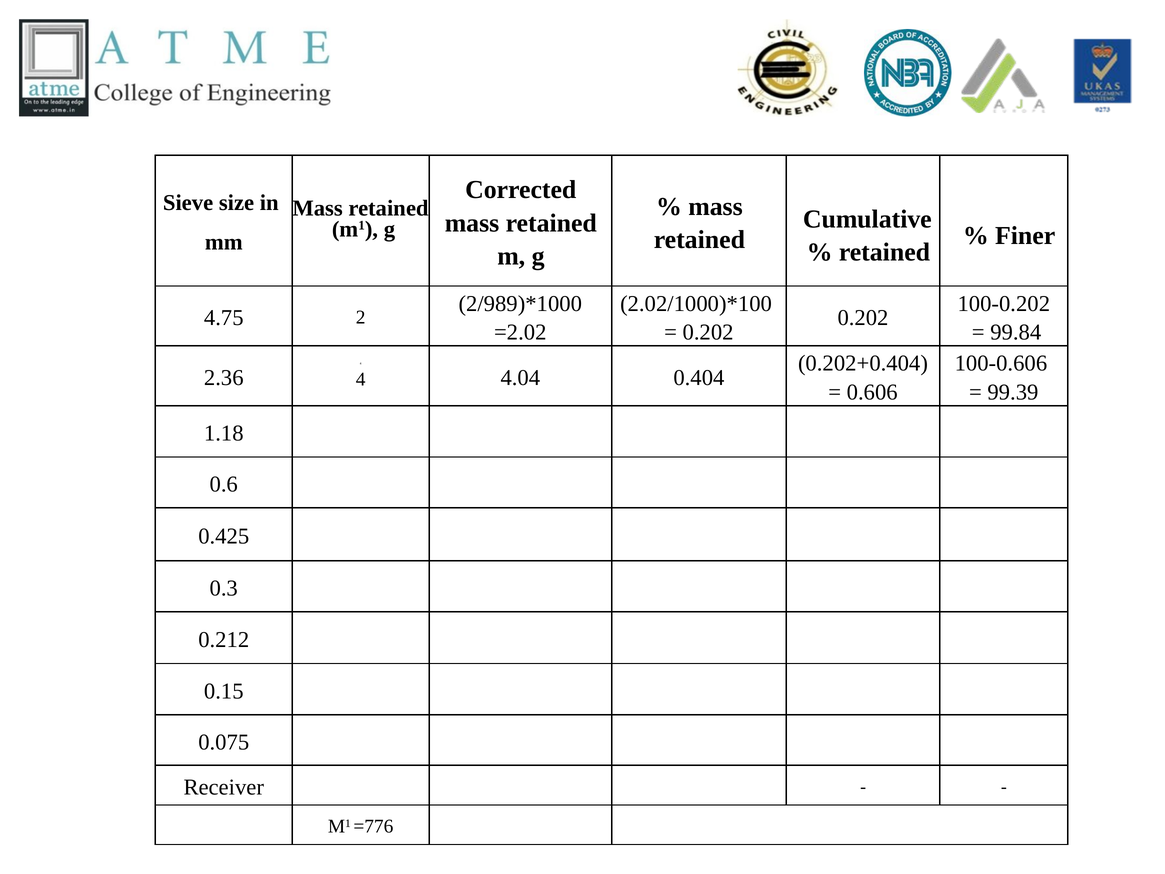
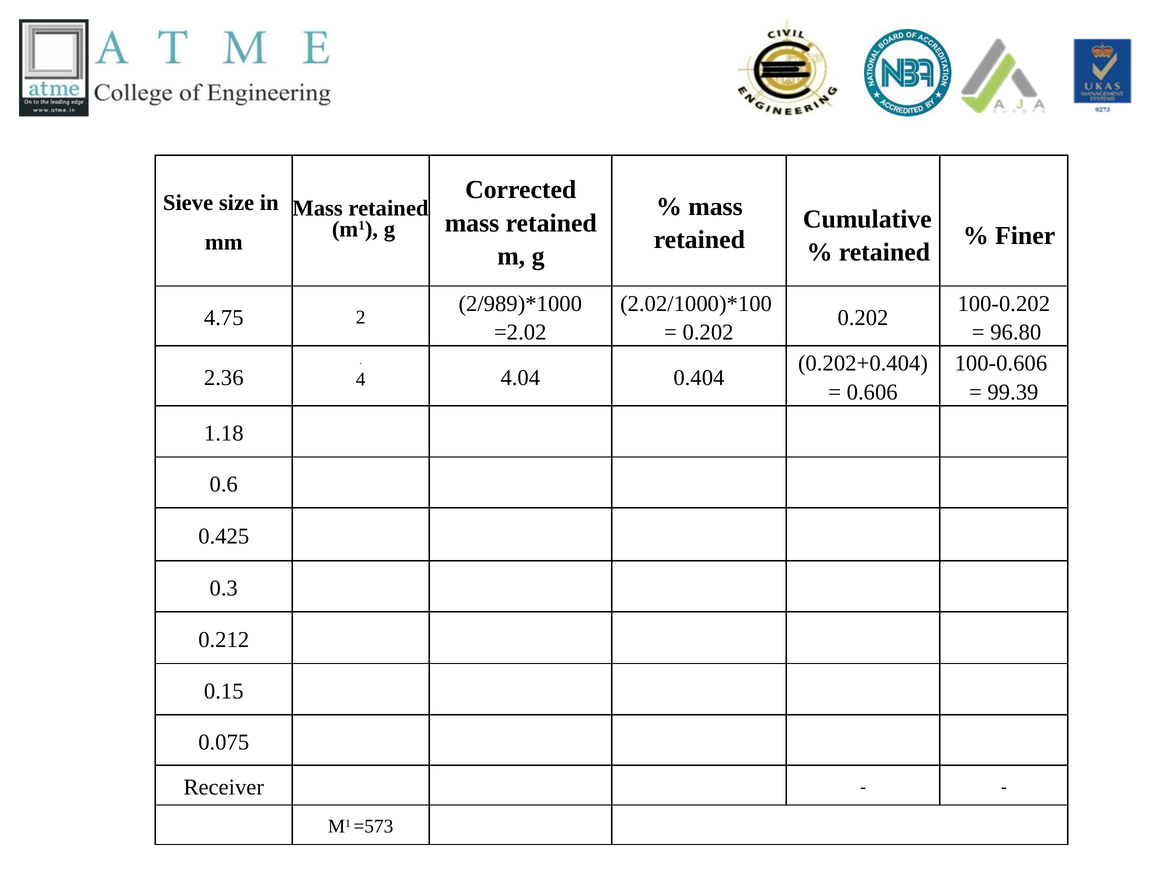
99.84: 99.84 -> 96.80 (1016, 332)
=776: =776 -> =573 (373, 826)
